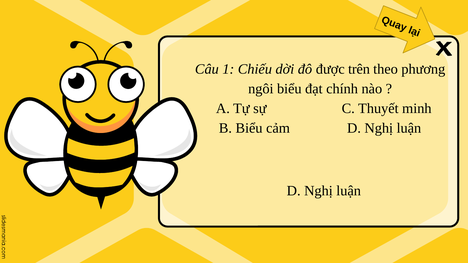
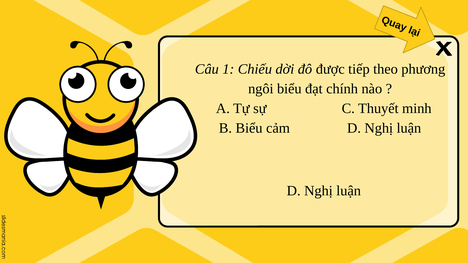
trên: trên -> tiếp (359, 69)
